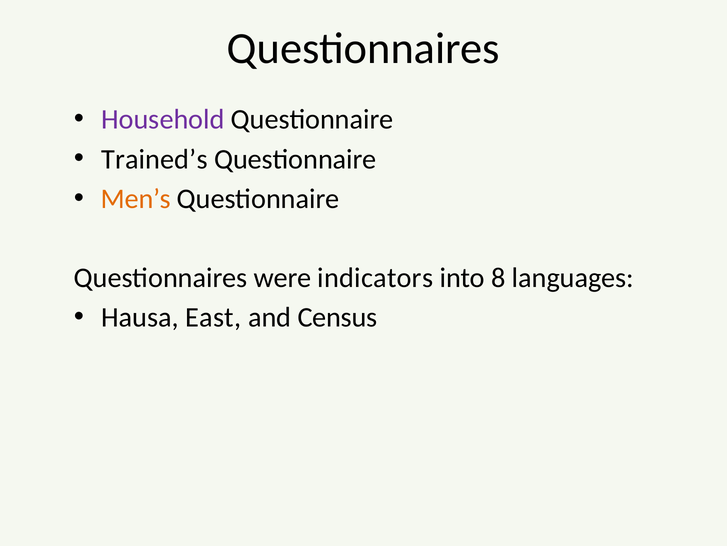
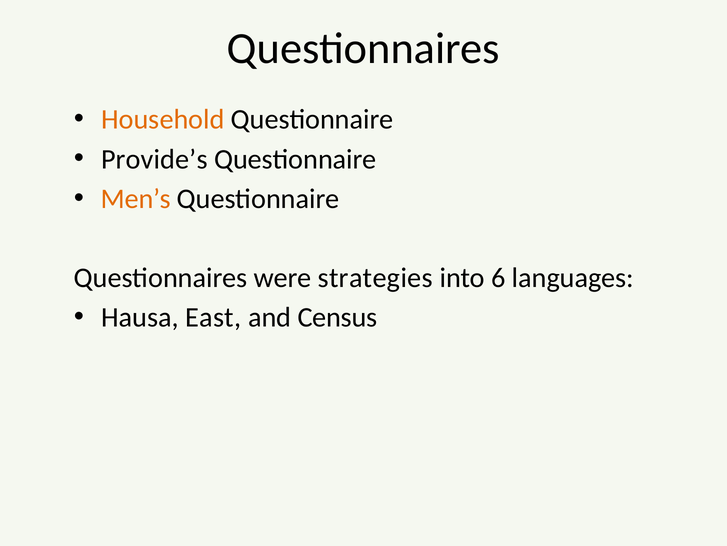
Household colour: purple -> orange (163, 119)
Trained’s: Trained’s -> Provide’s (154, 159)
indicators: indicators -> strategies (375, 278)
8: 8 -> 6 (498, 278)
